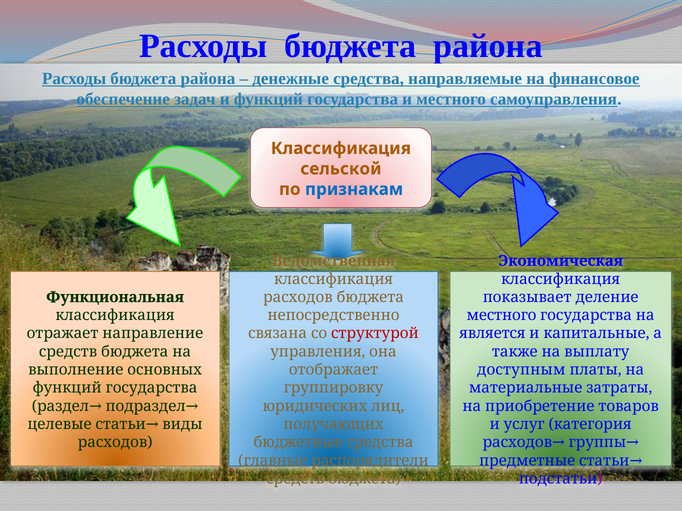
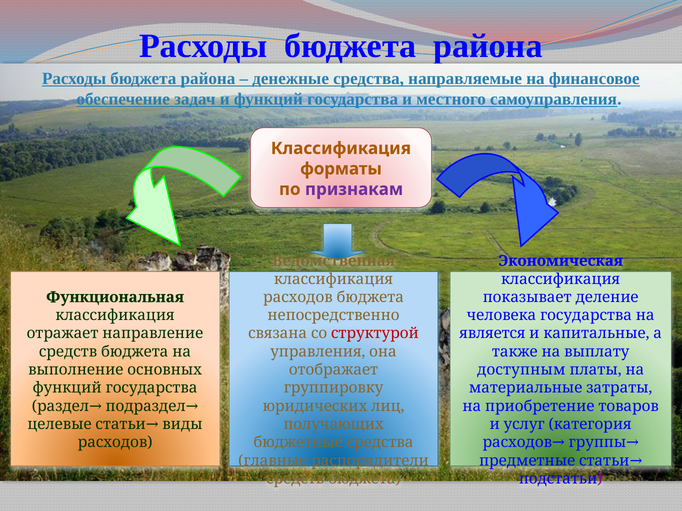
сельской: сельской -> форматы (341, 169)
признакам colour: blue -> purple (354, 189)
местного: местного -> человека (501, 316)
